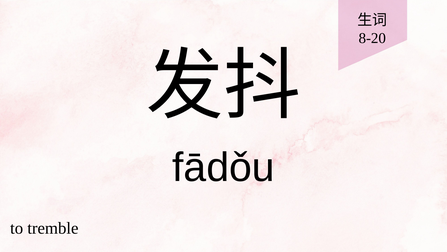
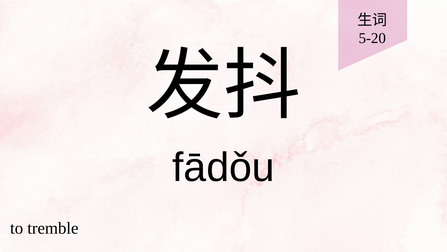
8-20: 8-20 -> 5-20 (372, 38)
